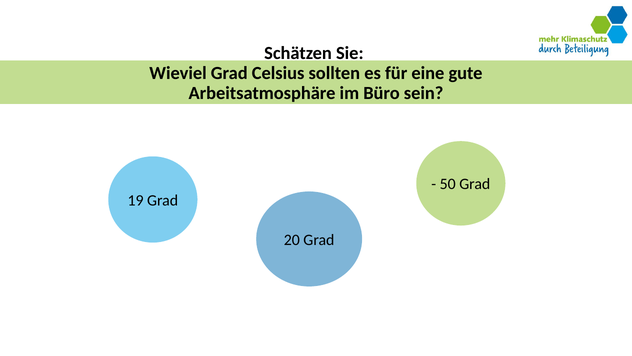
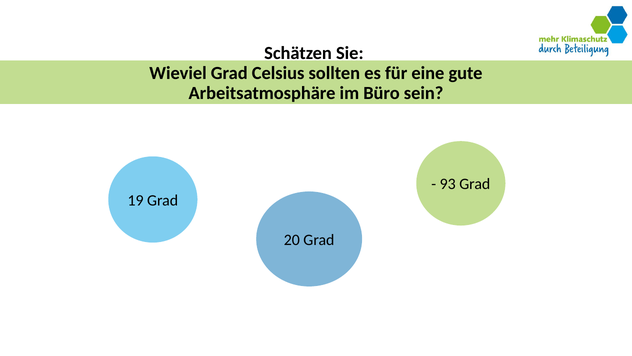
50: 50 -> 93 (448, 184)
